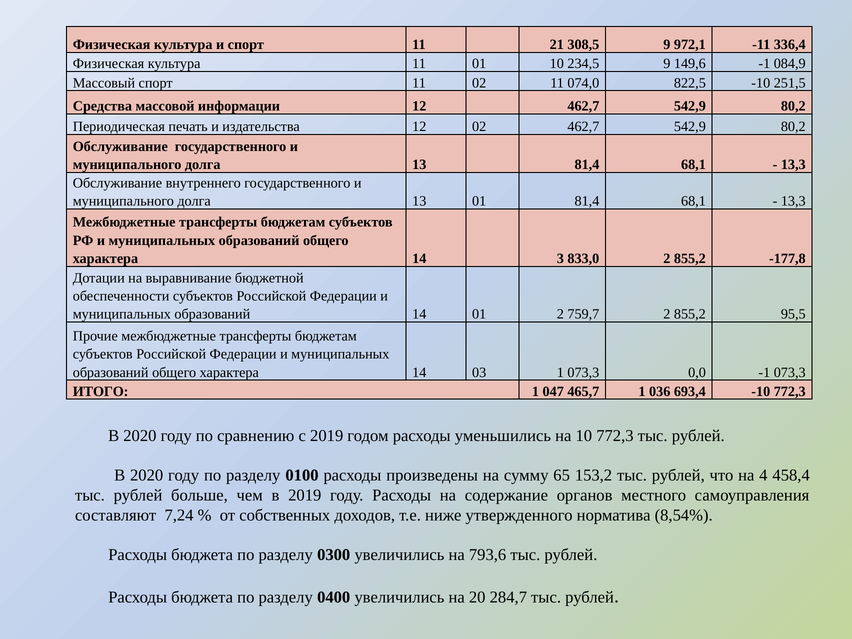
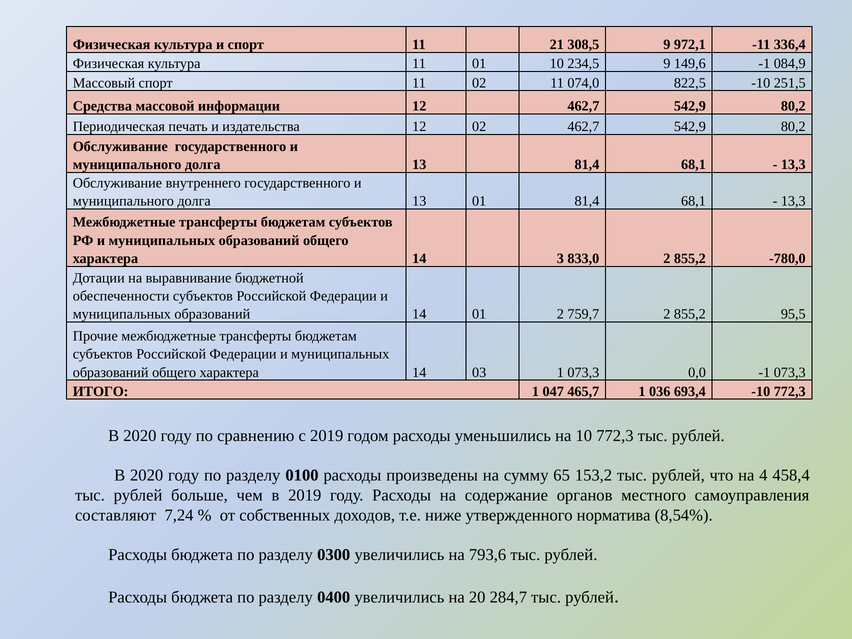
-177,8: -177,8 -> -780,0 (787, 258)
